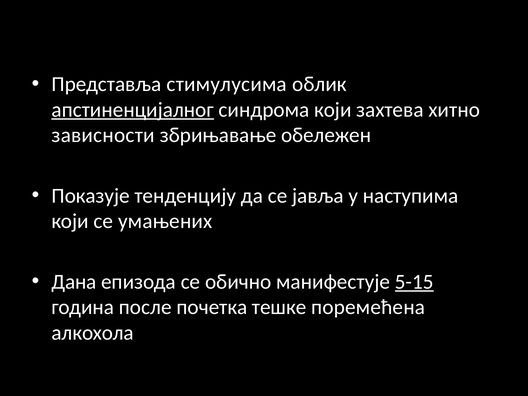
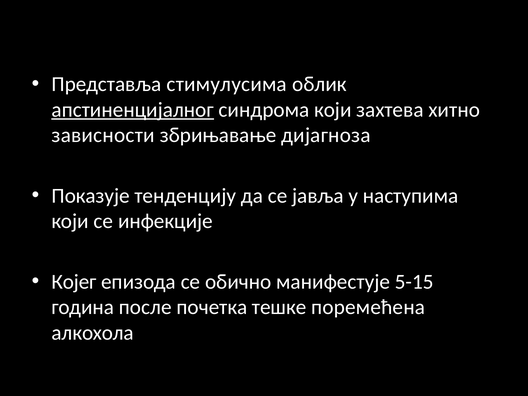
обележен: обележен -> дијагноза (326, 135)
умањених: умањених -> инфекције (165, 221)
Дана: Дана -> Којег (74, 282)
5-15 underline: present -> none (414, 282)
